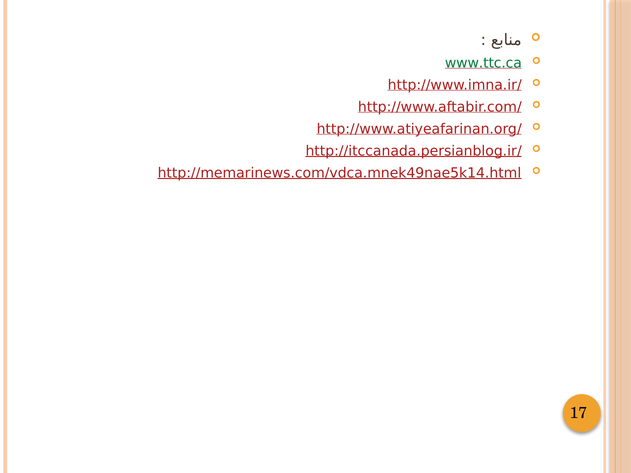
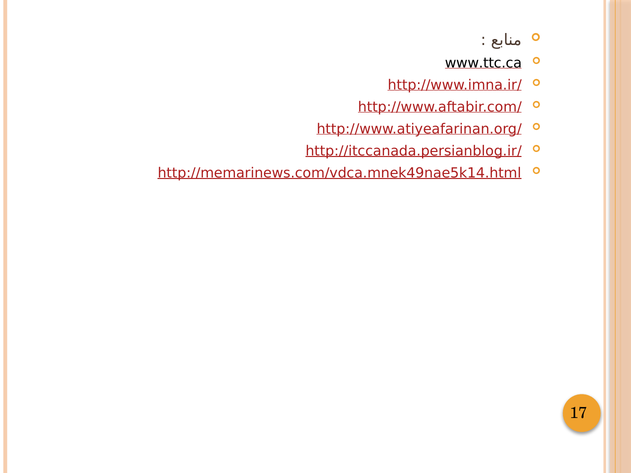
www.ttc.ca colour: green -> black (483, 63)
